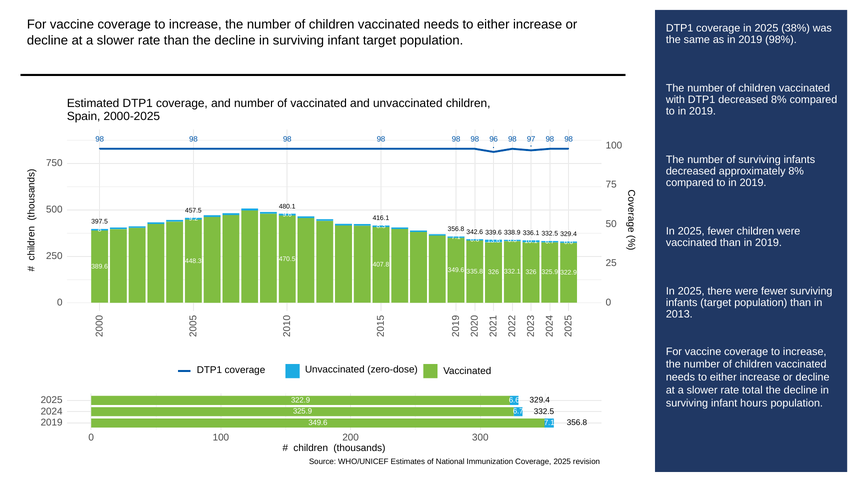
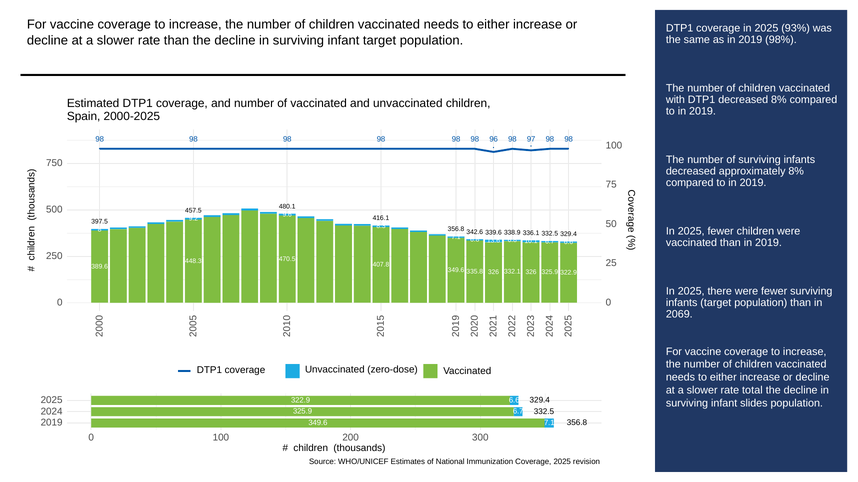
38%: 38% -> 93% (796, 28)
2013: 2013 -> 2069 (679, 315)
hours: hours -> slides (754, 404)
